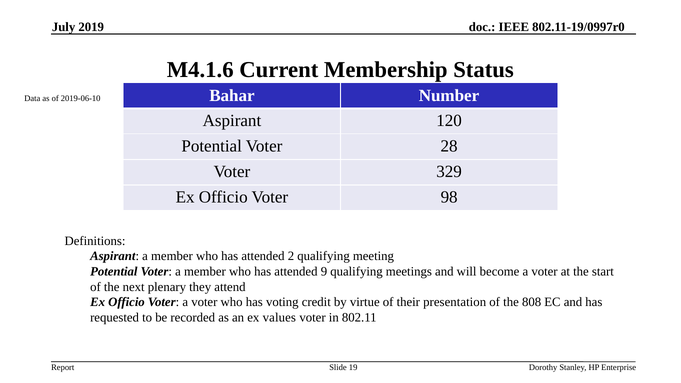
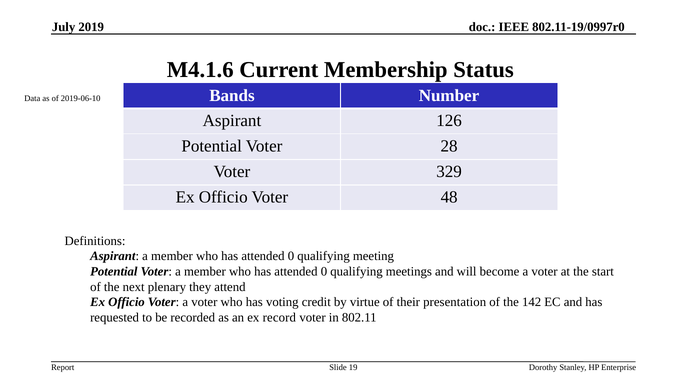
Bahar: Bahar -> Bands (232, 96)
120: 120 -> 126 (449, 120)
98: 98 -> 48 (449, 197)
2: 2 -> 0 (291, 256)
9: 9 -> 0 (324, 272)
808: 808 -> 142 (532, 302)
values: values -> record (279, 317)
